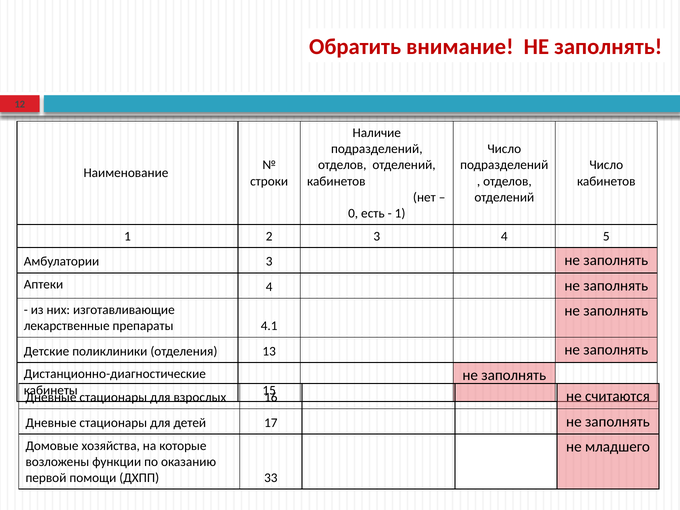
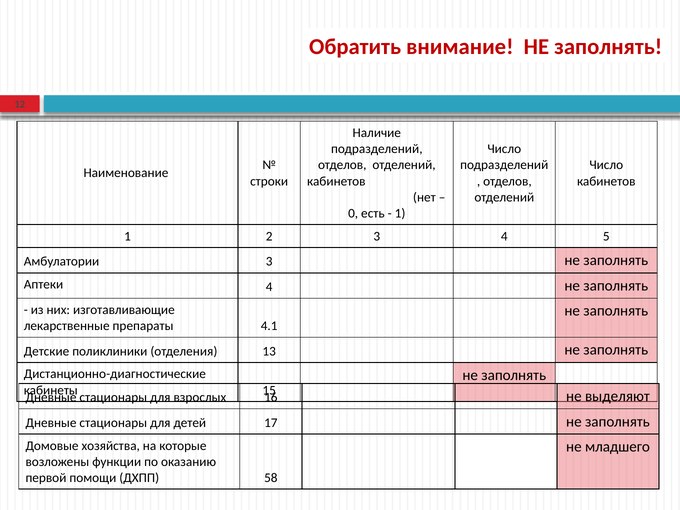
считаются: считаются -> выделяют (617, 396)
33: 33 -> 58 (271, 478)
